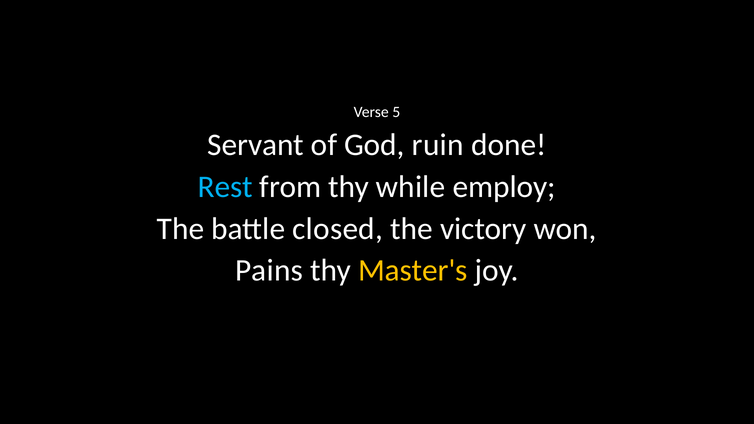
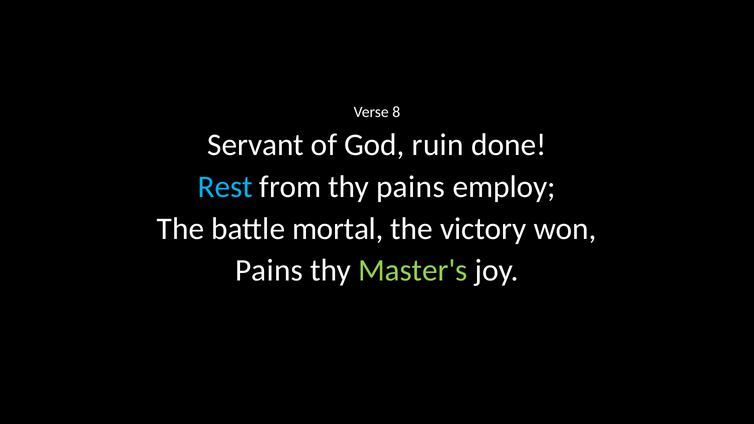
5: 5 -> 8 (396, 112)
thy while: while -> pains (410, 187)
closed: closed -> mortal (338, 229)
Master's colour: yellow -> light green (413, 271)
